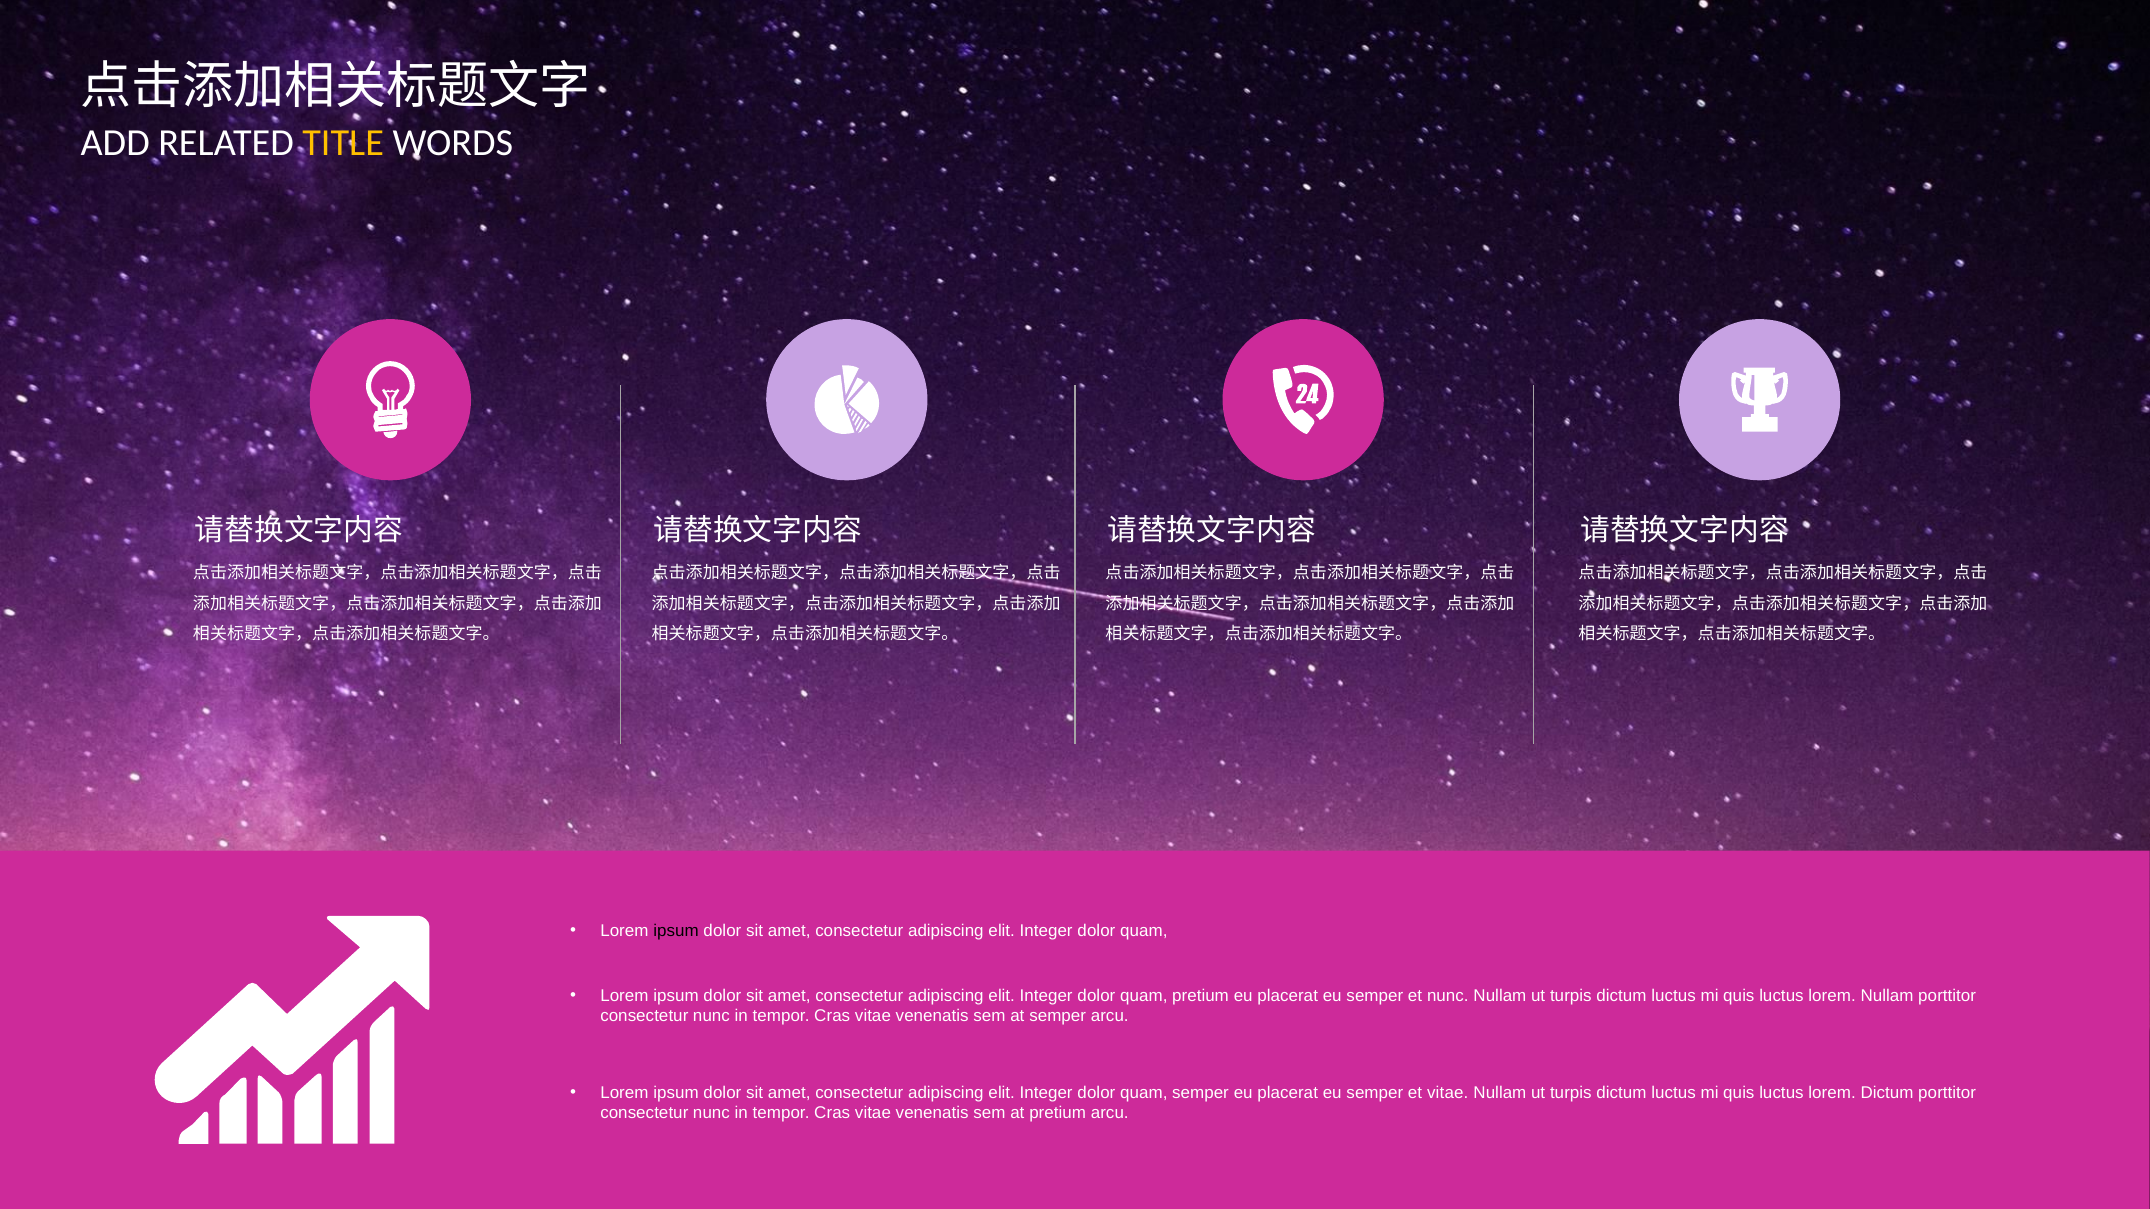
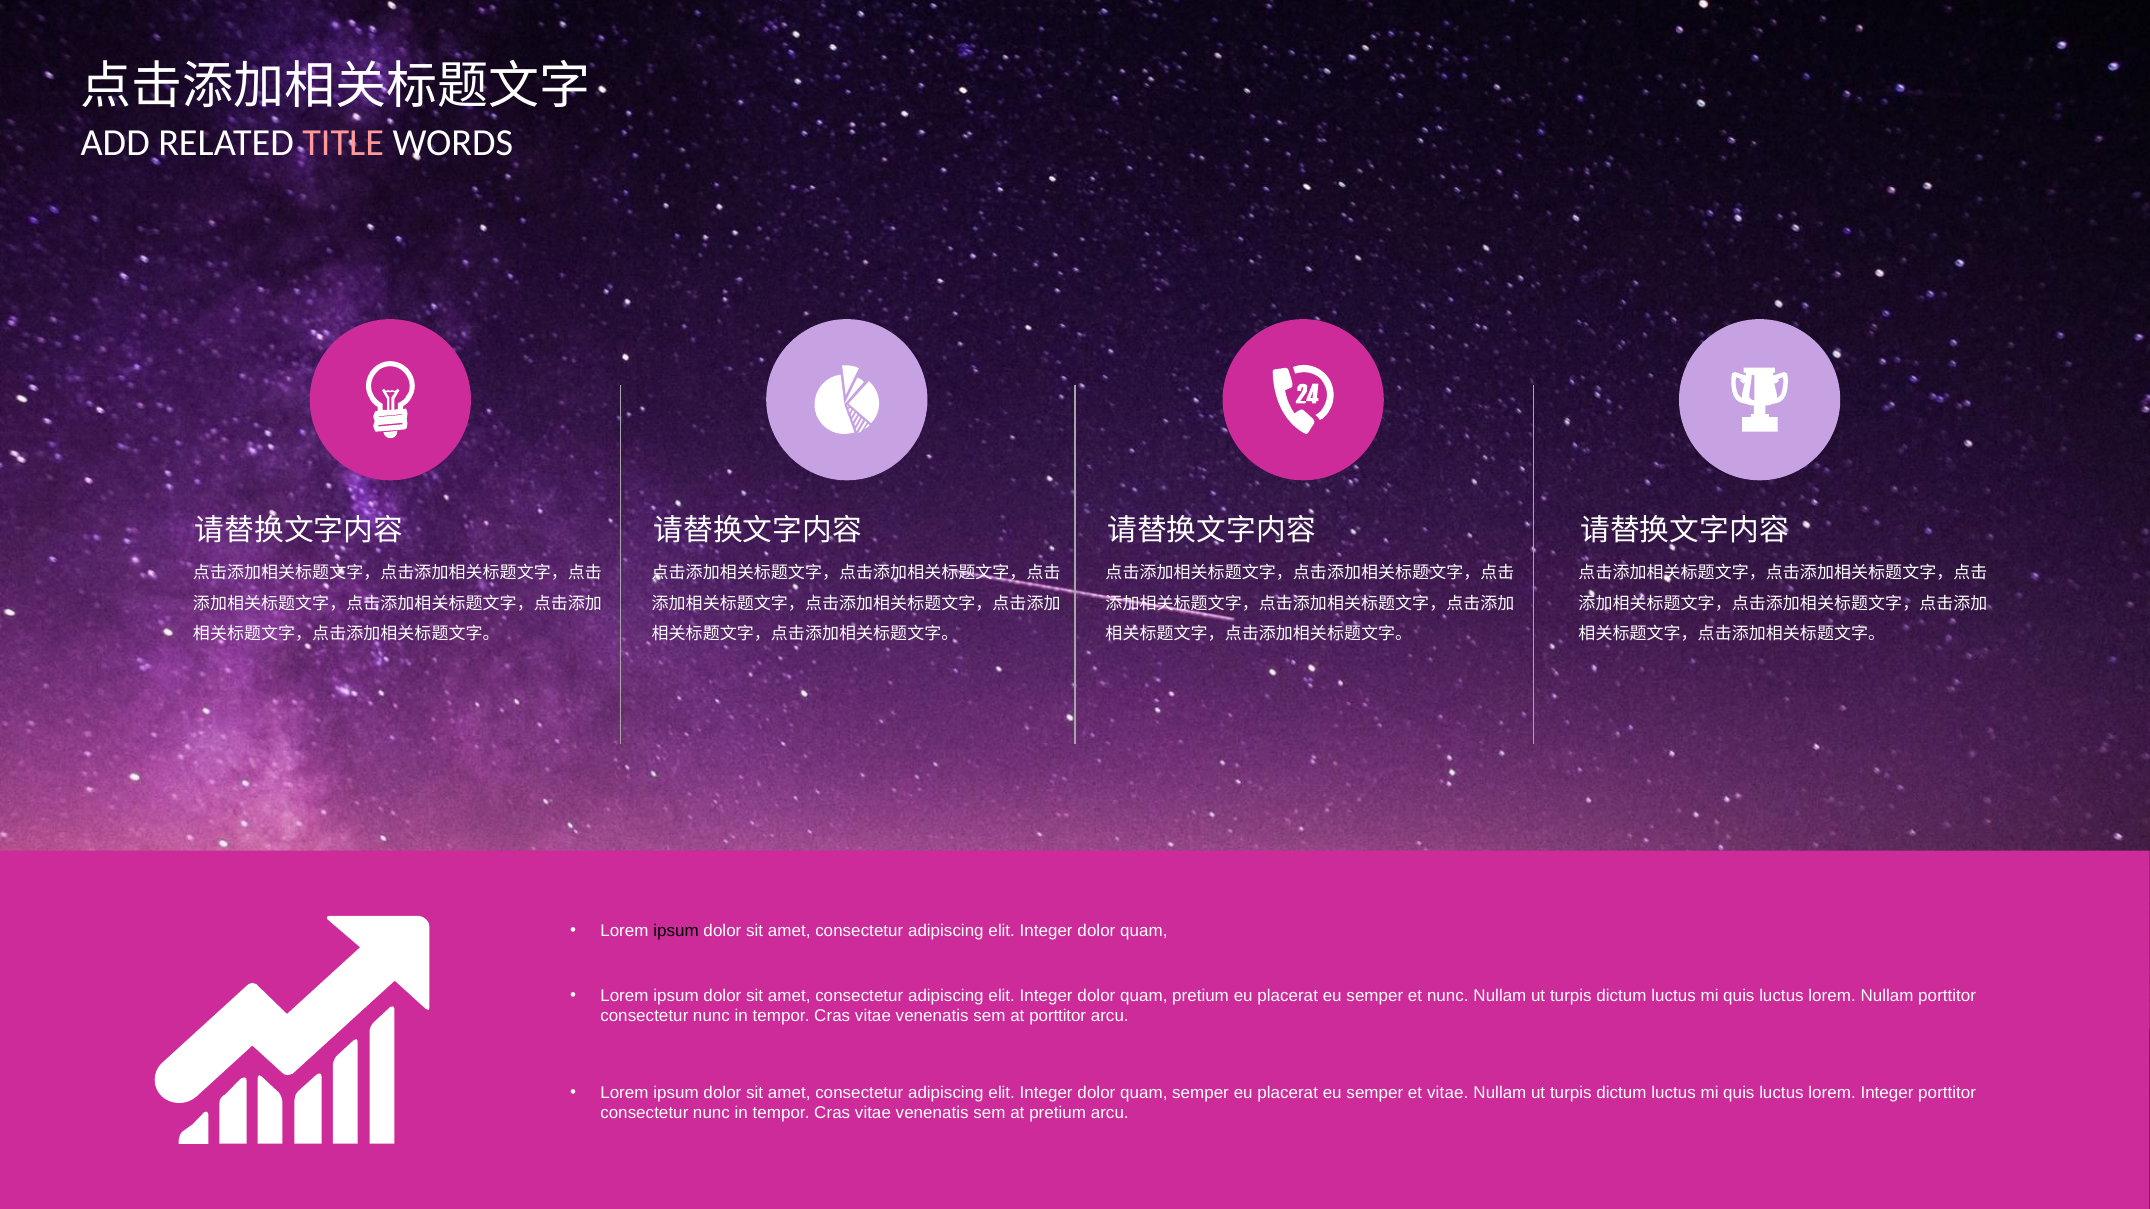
TITLE colour: yellow -> pink (343, 143)
at semper: semper -> porttitor (1058, 1016)
lorem Dictum: Dictum -> Integer (1887, 1093)
